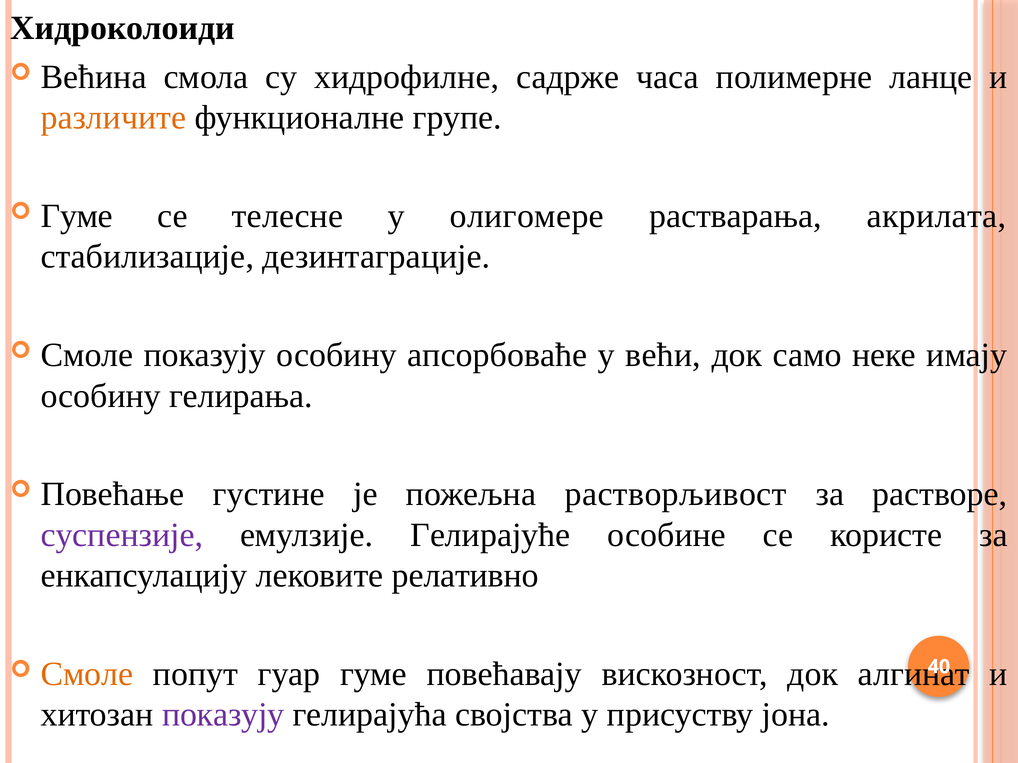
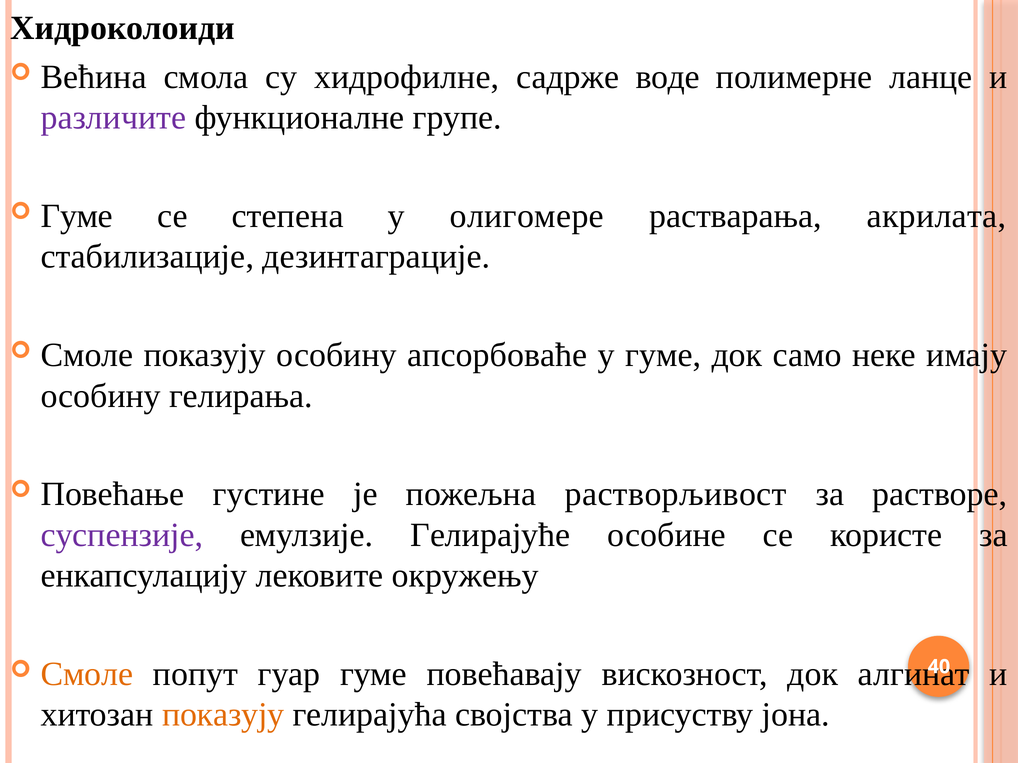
часа: часа -> воде (668, 77)
различите colour: orange -> purple (113, 118)
телесне: телесне -> степена (288, 216)
у већи: већи -> гуме (663, 355)
релативно: релативно -> окружењу (465, 576)
показују colour: purple -> orange (223, 715)
